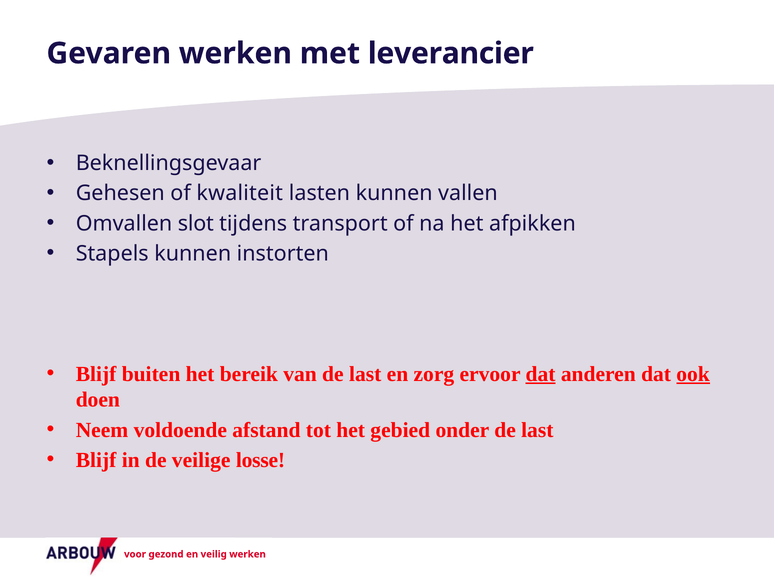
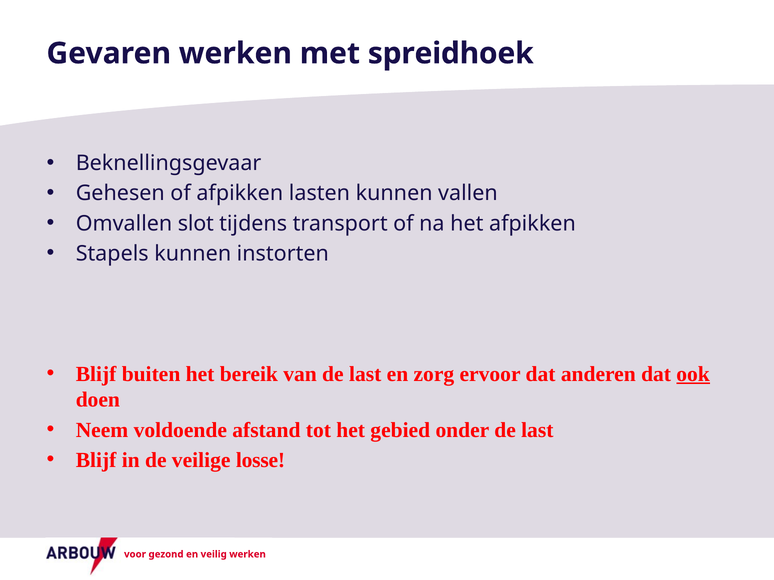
leverancier: leverancier -> spreidhoek (451, 53)
of kwaliteit: kwaliteit -> afpikken (240, 194)
dat underline: present -> none (541, 374)
